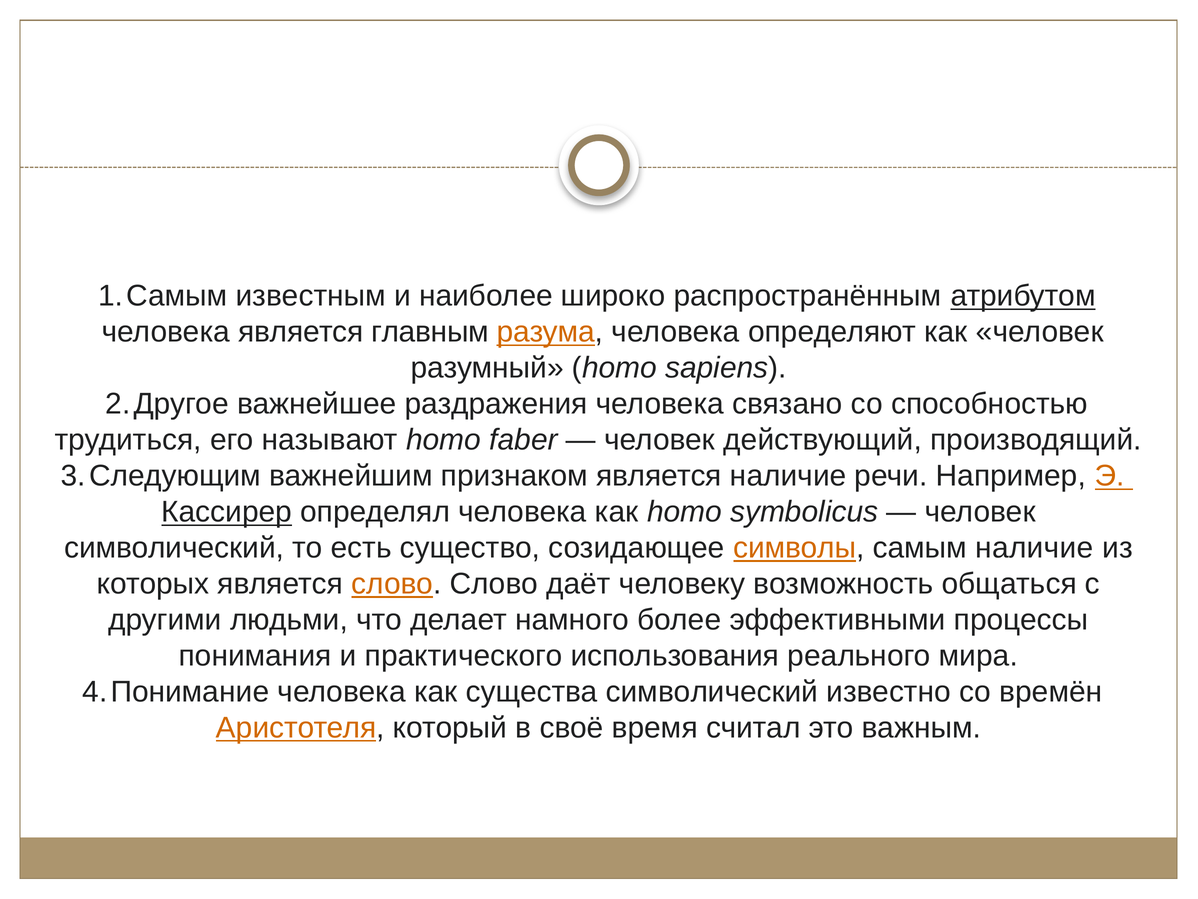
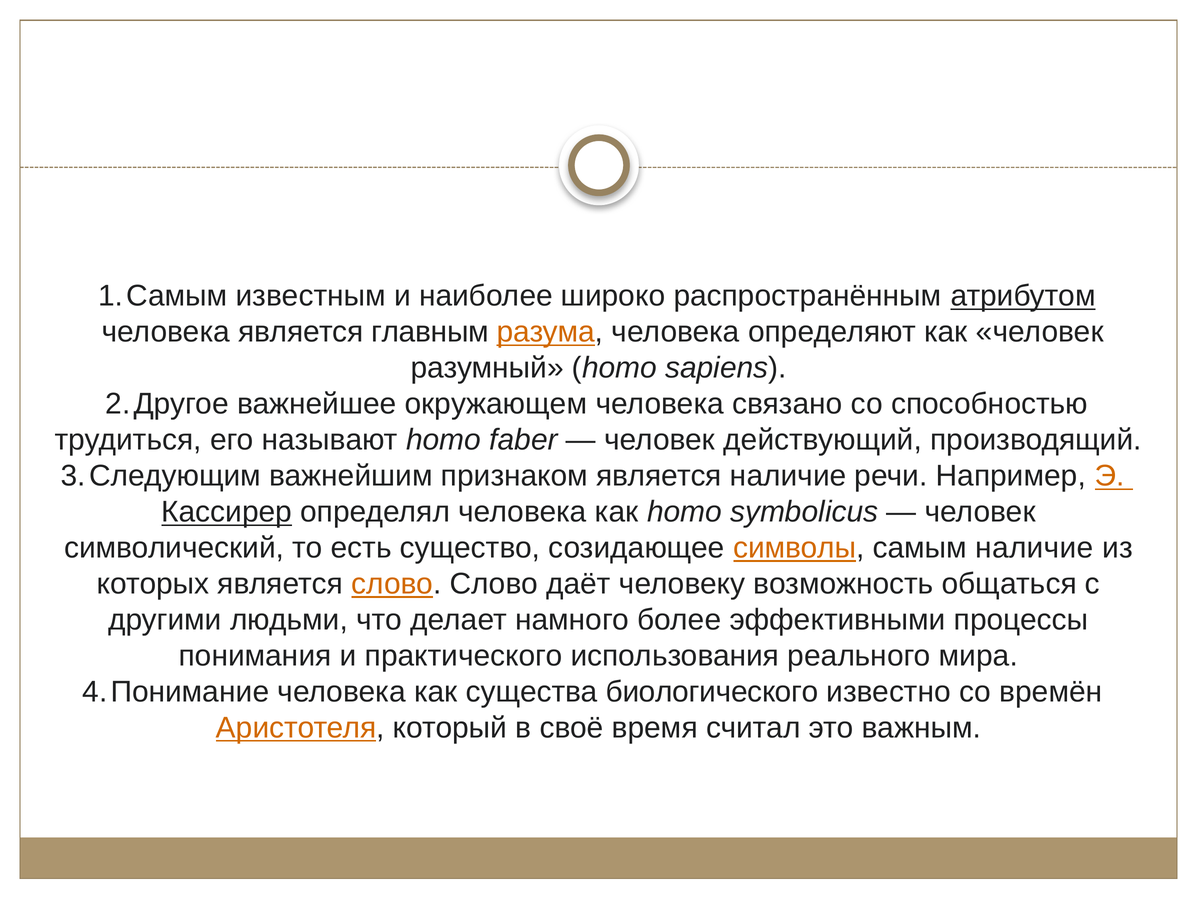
раздражения: раздражения -> окружающем (496, 404)
существа символический: символический -> биологического (712, 691)
